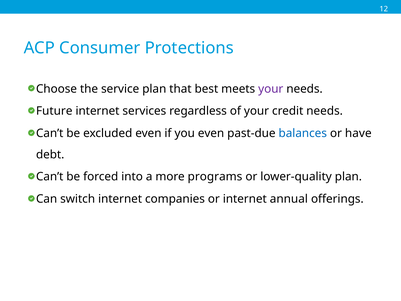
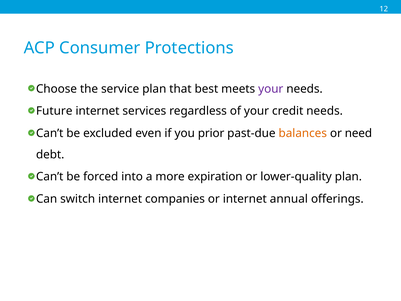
you even: even -> prior (211, 133)
balances colour: blue -> orange (303, 133)
have: have -> need (358, 133)
programs: programs -> expiration (215, 177)
